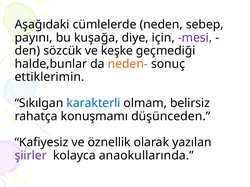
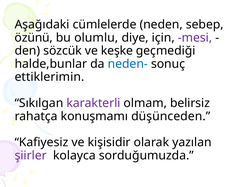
payını: payını -> özünü (34, 38)
kuşağa: kuşağa -> olumlu (96, 38)
neden- colour: orange -> blue (128, 64)
karakterli colour: blue -> purple (93, 103)
öznellik: öznellik -> kişisidir (109, 143)
anaokullarında: anaokullarında -> sorduğumuzda (146, 156)
